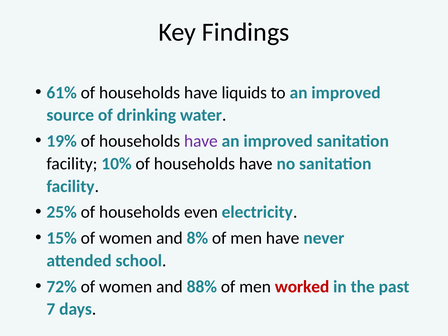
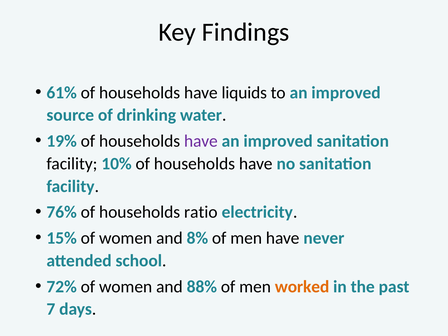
25%: 25% -> 76% (62, 212)
even: even -> ratio (201, 212)
worked colour: red -> orange (302, 287)
